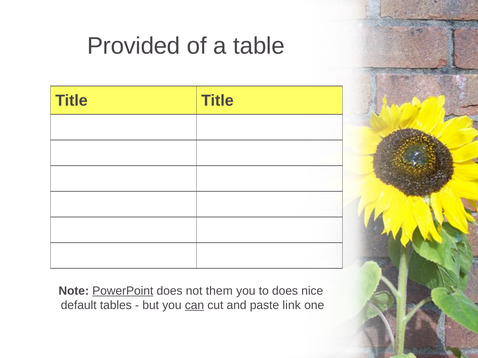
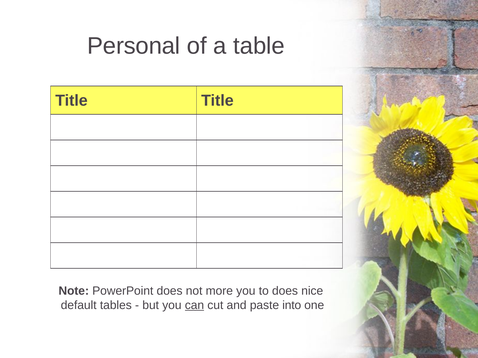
Provided: Provided -> Personal (134, 46)
PowerPoint underline: present -> none (123, 291)
them: them -> more (219, 291)
link: link -> into (292, 306)
